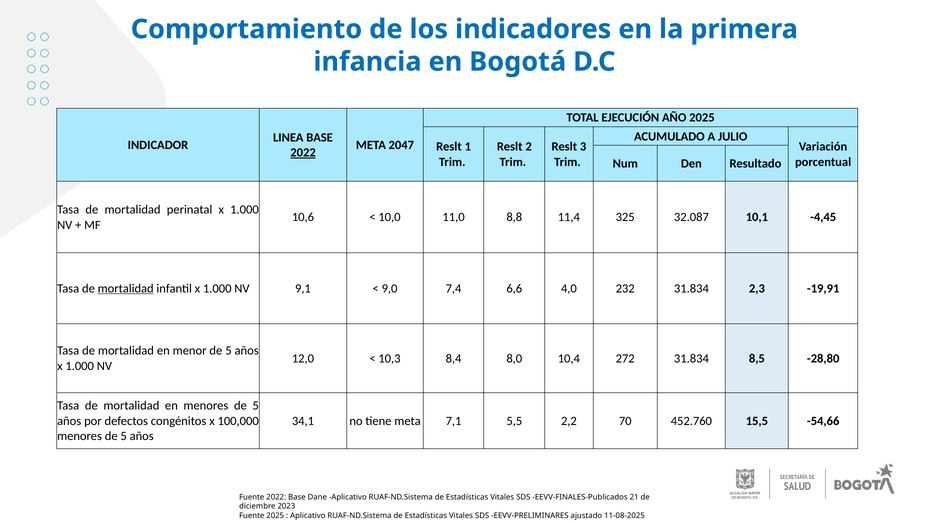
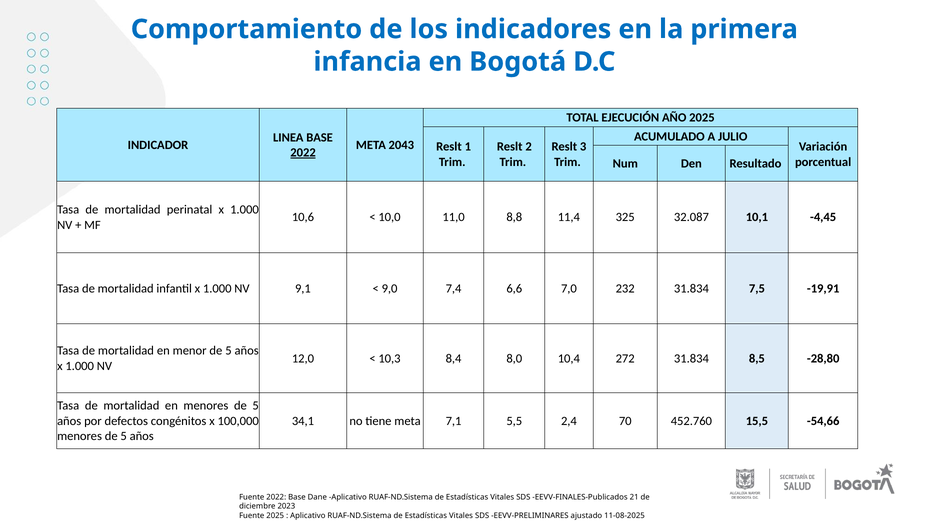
2047: 2047 -> 2043 (401, 145)
mortalidad underline: present -> none (126, 289)
4,0: 4,0 -> 7,0 (569, 289)
2,3: 2,3 -> 7,5 (757, 289)
2,2: 2,2 -> 2,4 (569, 421)
